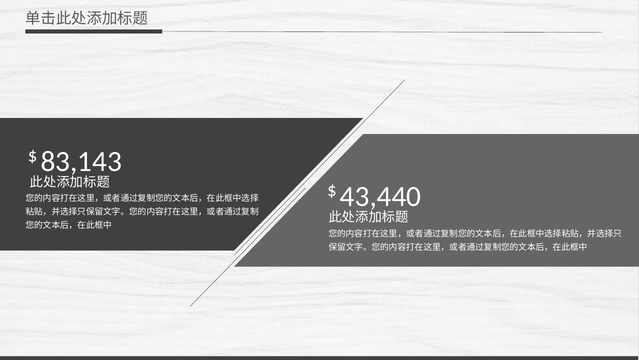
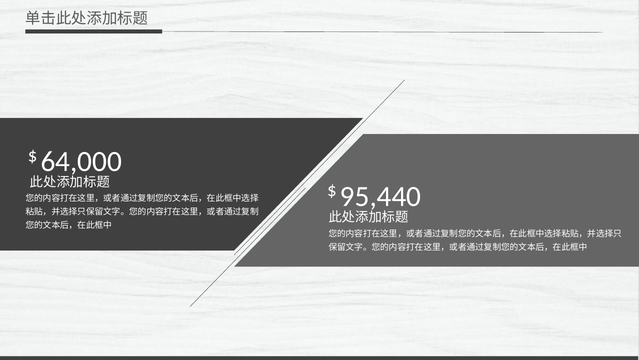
83,143: 83,143 -> 64,000 (81, 161)
43,440: 43,440 -> 95,440 (381, 196)
